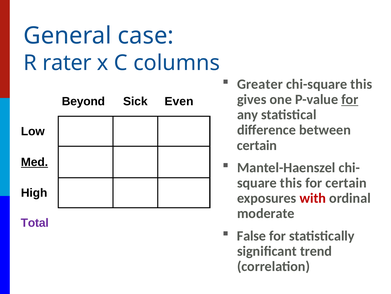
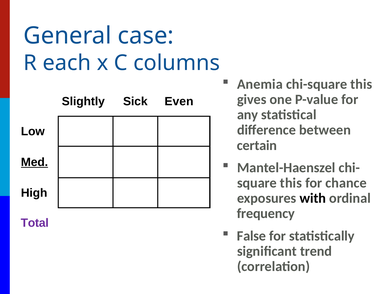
rater: rater -> each (67, 63)
Greater: Greater -> Anemia (260, 84)
for underline: present -> none (350, 99)
Beyond: Beyond -> Slightly (83, 101)
for certain: certain -> chance (346, 183)
with colour: red -> black (313, 198)
moderate: moderate -> frequency (266, 213)
